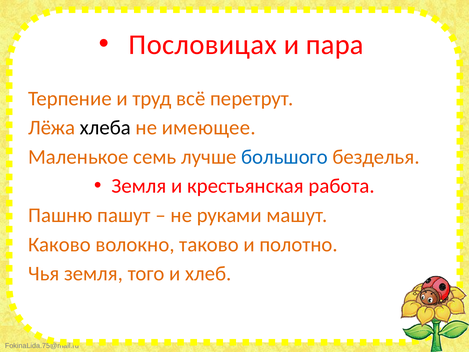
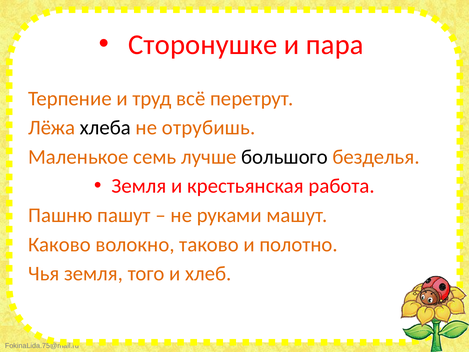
Пословицах: Пословицах -> Сторонушке (203, 45)
имеющее: имеющее -> отрубишь (209, 128)
большого colour: blue -> black (285, 157)
